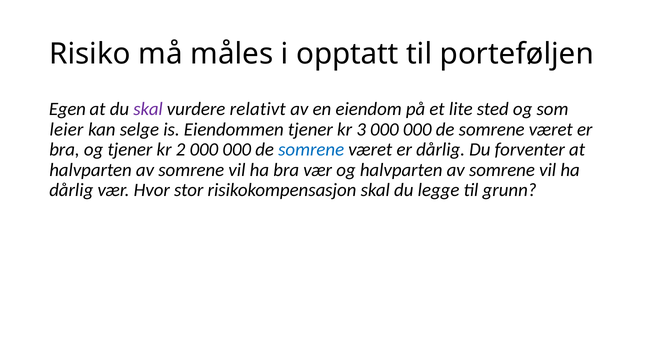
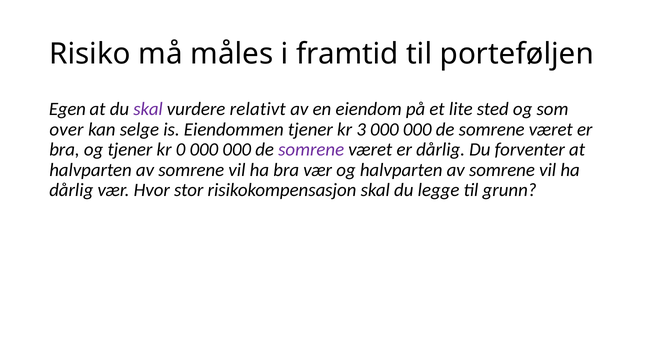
opptatt: opptatt -> framtid (347, 54)
leier: leier -> over (67, 129)
2: 2 -> 0 (181, 150)
somrene colour: blue -> purple (311, 150)
